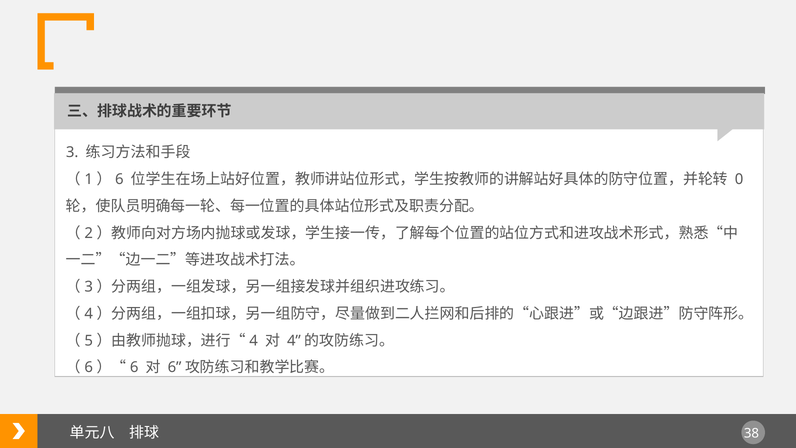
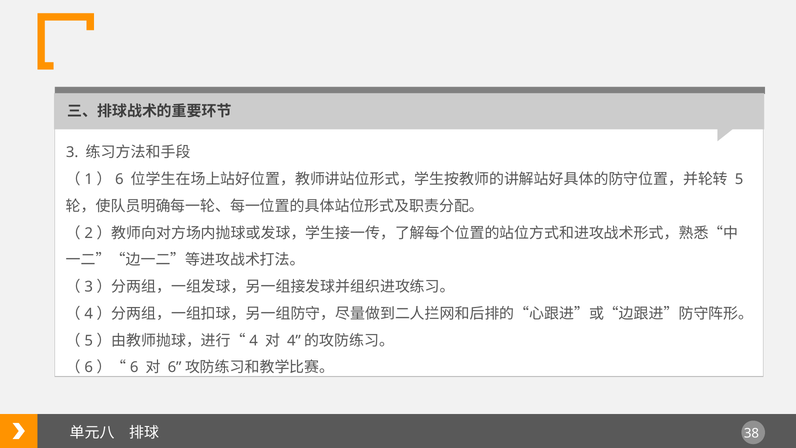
0: 0 -> 5 (739, 179)
